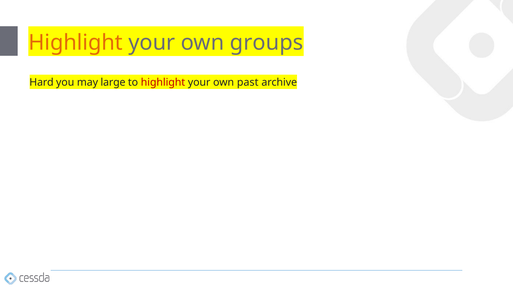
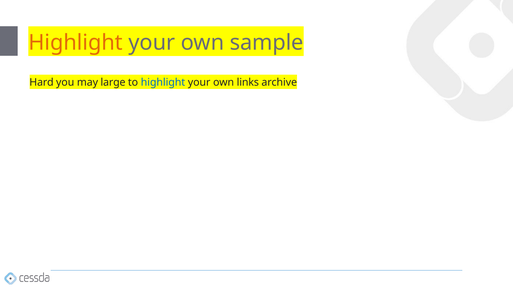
groups: groups -> sample (267, 42)
highlight colour: red -> blue (163, 82)
past: past -> links (248, 82)
